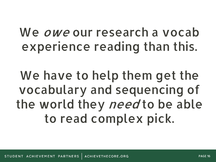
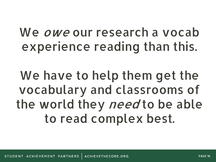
sequencing: sequencing -> classrooms (150, 90)
pick: pick -> best (161, 119)
